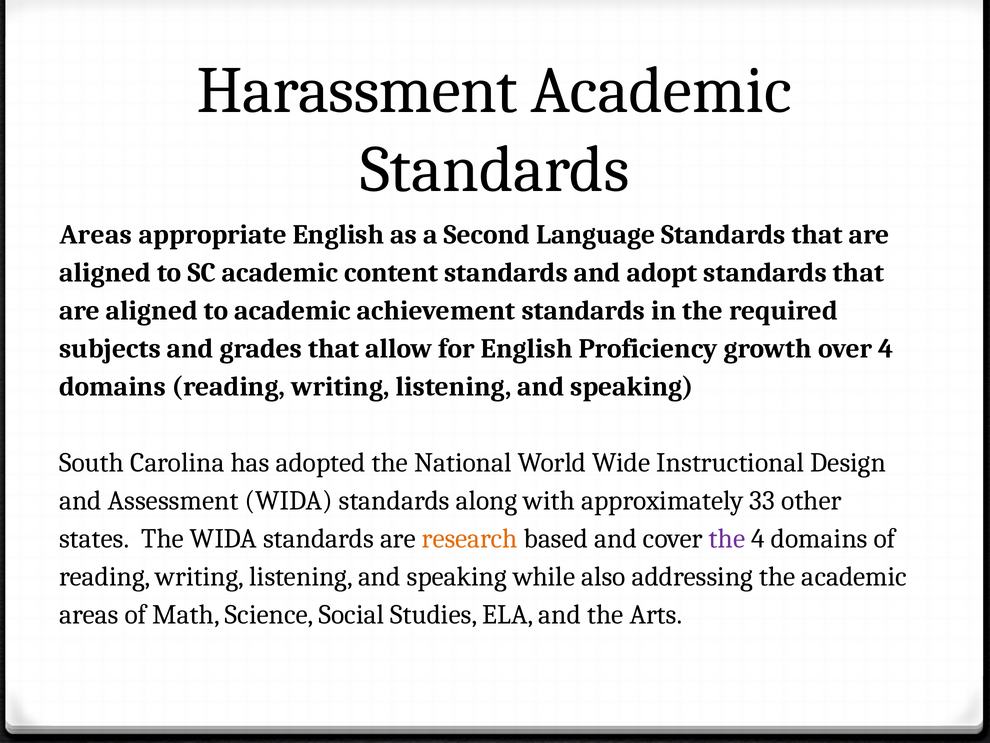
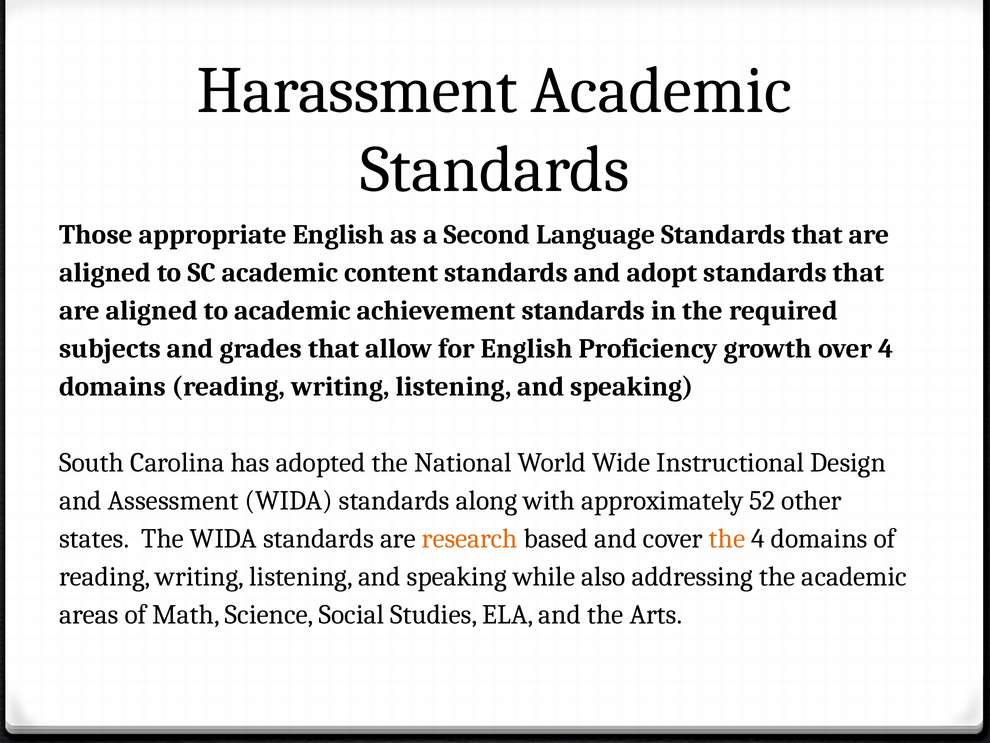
Areas: Areas -> Those (96, 234)
33: 33 -> 52 (762, 500)
the colour: purple -> orange (727, 538)
